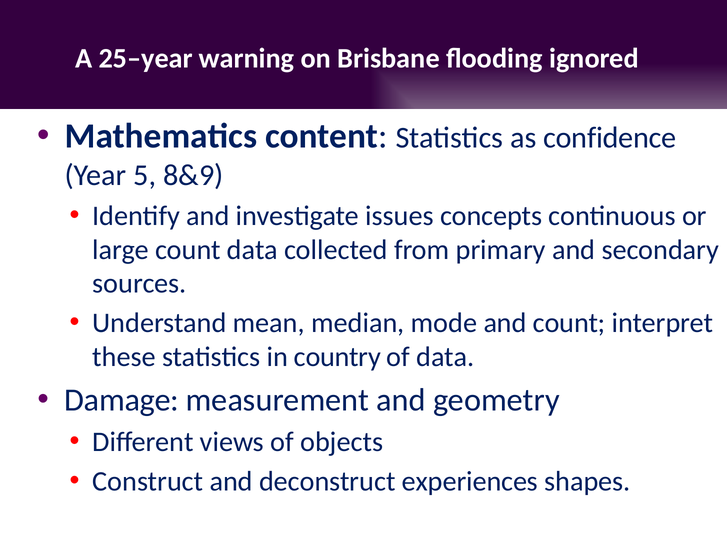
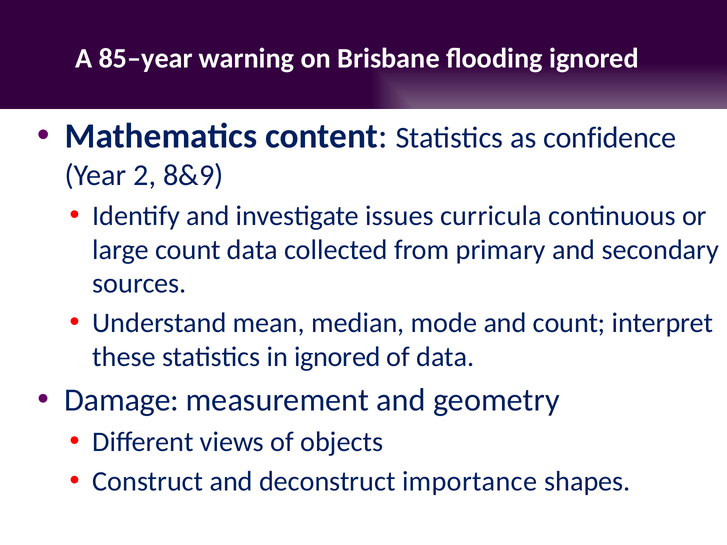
25–year: 25–year -> 85–year (146, 58)
5: 5 -> 2 (145, 175)
concepts: concepts -> curricula (491, 216)
in country: country -> ignored (337, 357)
experiences: experiences -> importance (470, 481)
